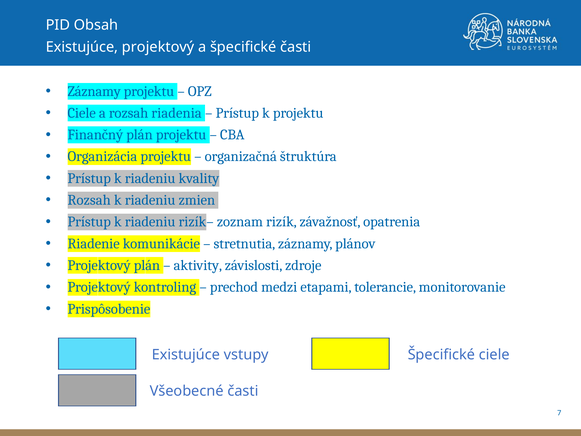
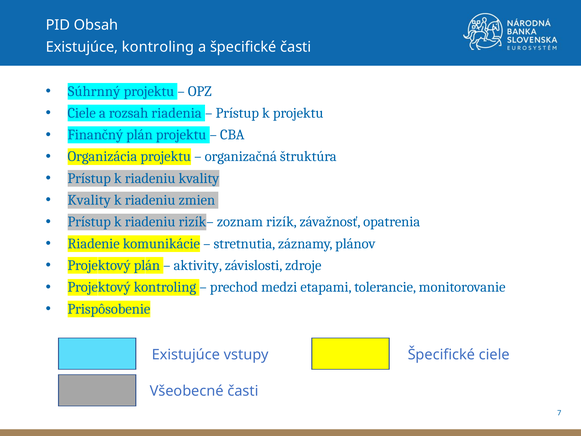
Existujúce projektový: projektový -> kontroling (158, 47)
Záznamy: Záznamy -> Súhrnný (94, 91)
Rozsah: Rozsah -> Kvality (89, 200)
